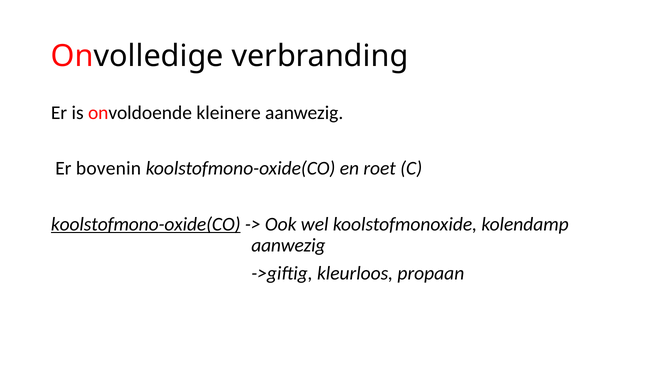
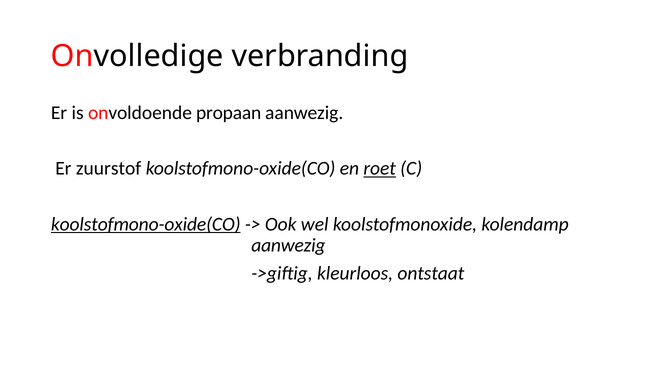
kleinere: kleinere -> propaan (229, 113)
bovenin: bovenin -> zuurstof (109, 169)
roet underline: none -> present (380, 169)
propaan: propaan -> ontstaat (431, 274)
